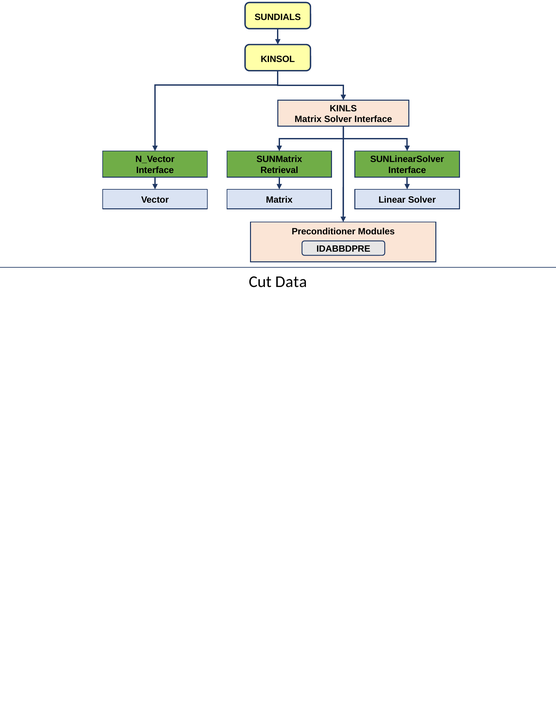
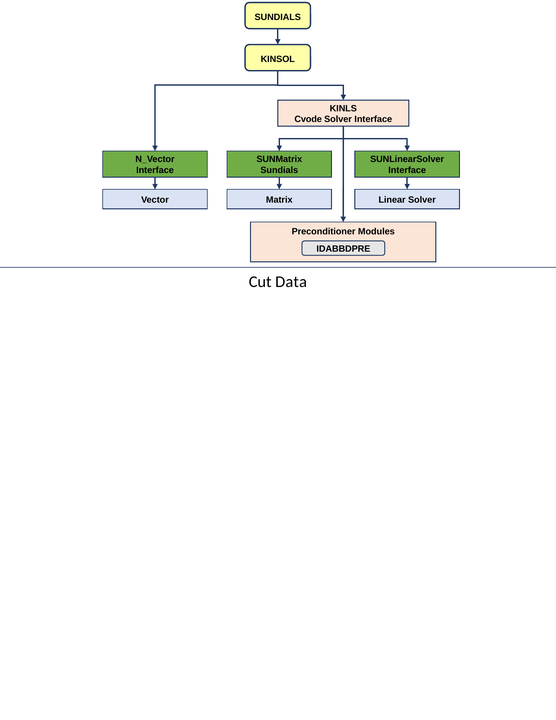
Matrix: Matrix -> Cvode (308, 119)
Retrieval: Retrieval -> Sundials (279, 170)
